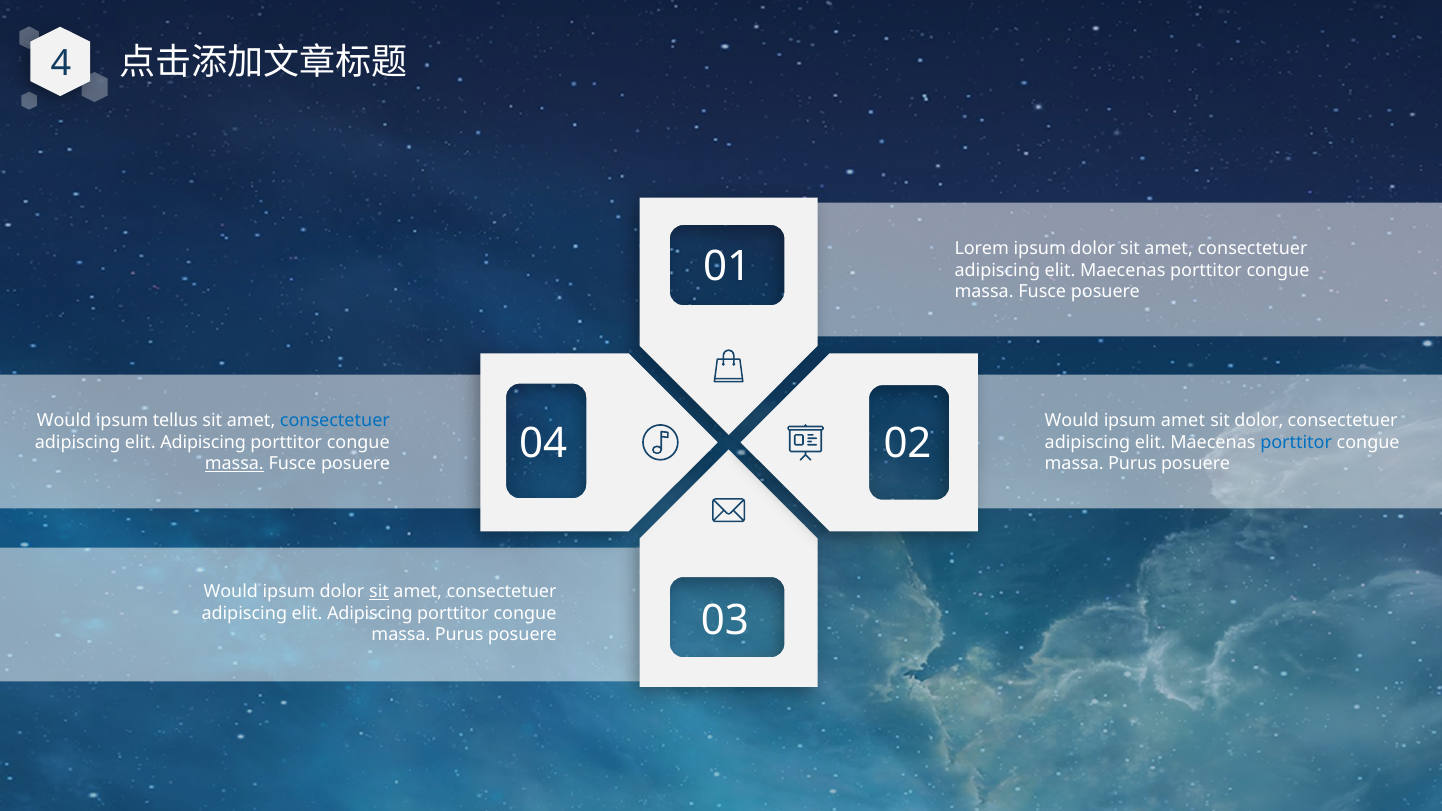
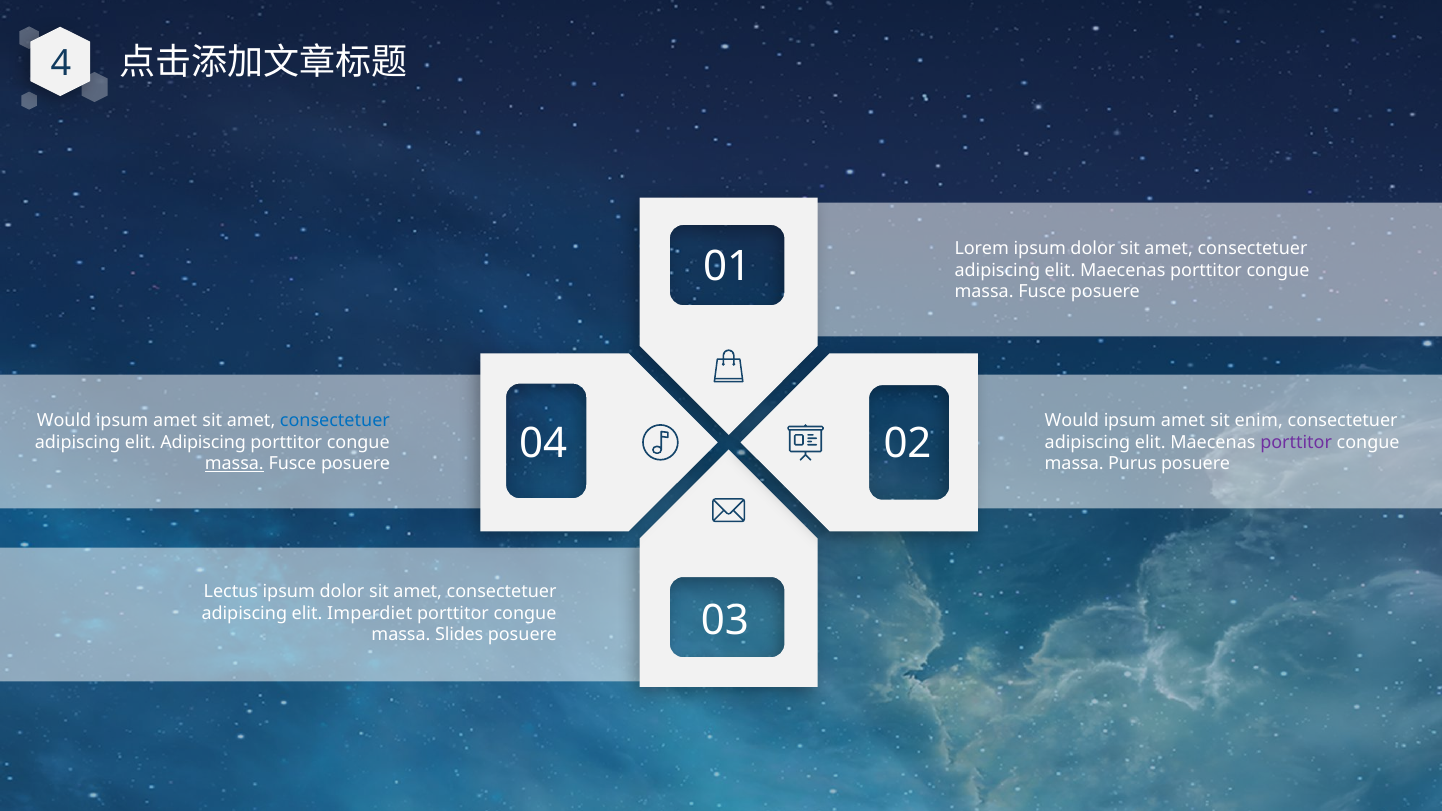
tellus: tellus -> amet (175, 421)
sit dolor: dolor -> enim (1259, 421)
porttitor colour: blue -> purple (1296, 442)
Would: Would -> Lectus (231, 592)
sit underline: present -> none (379, 592)
Adipiscing: Adipiscing -> Imperdiet (370, 613)
Purus: Purus -> Slides (459, 635)
